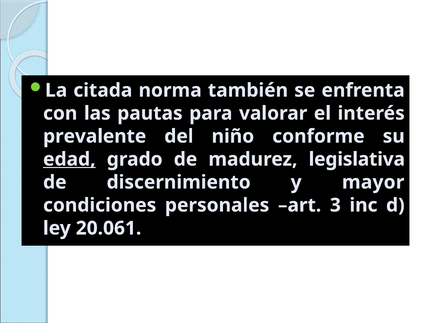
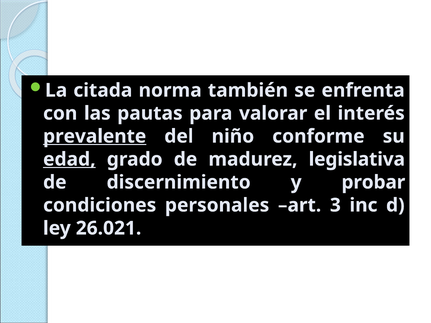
prevalente underline: none -> present (95, 136)
mayor: mayor -> probar (373, 182)
20.061: 20.061 -> 26.021 (109, 228)
